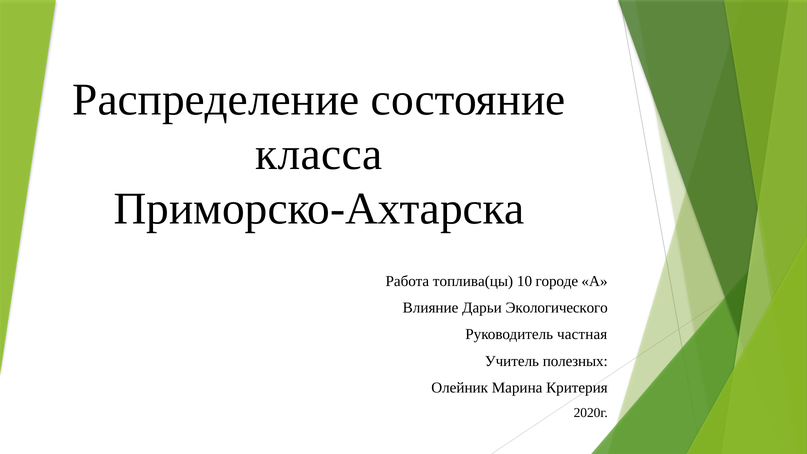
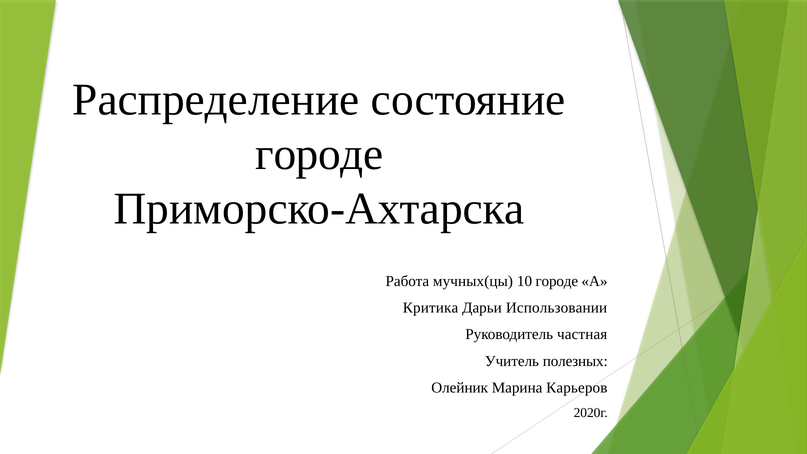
класса: класса -> городе (319, 154)
топлива(цы: топлива(цы -> мучных(цы (473, 281)
Влияние: Влияние -> Критика (431, 308)
Экологического: Экологического -> Использовании (557, 308)
Критерия: Критерия -> Карьеров (577, 388)
